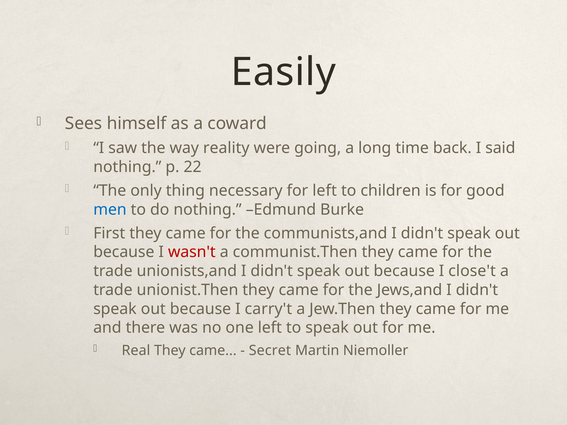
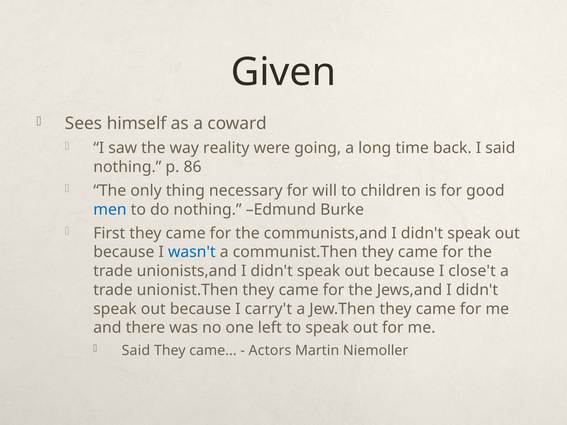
Easily: Easily -> Given (283, 72)
22: 22 -> 86 (193, 167)
for left: left -> will (325, 191)
wasn't colour: red -> blue (192, 252)
Real: Real -> Said (136, 351)
Secret: Secret -> Actors (270, 351)
